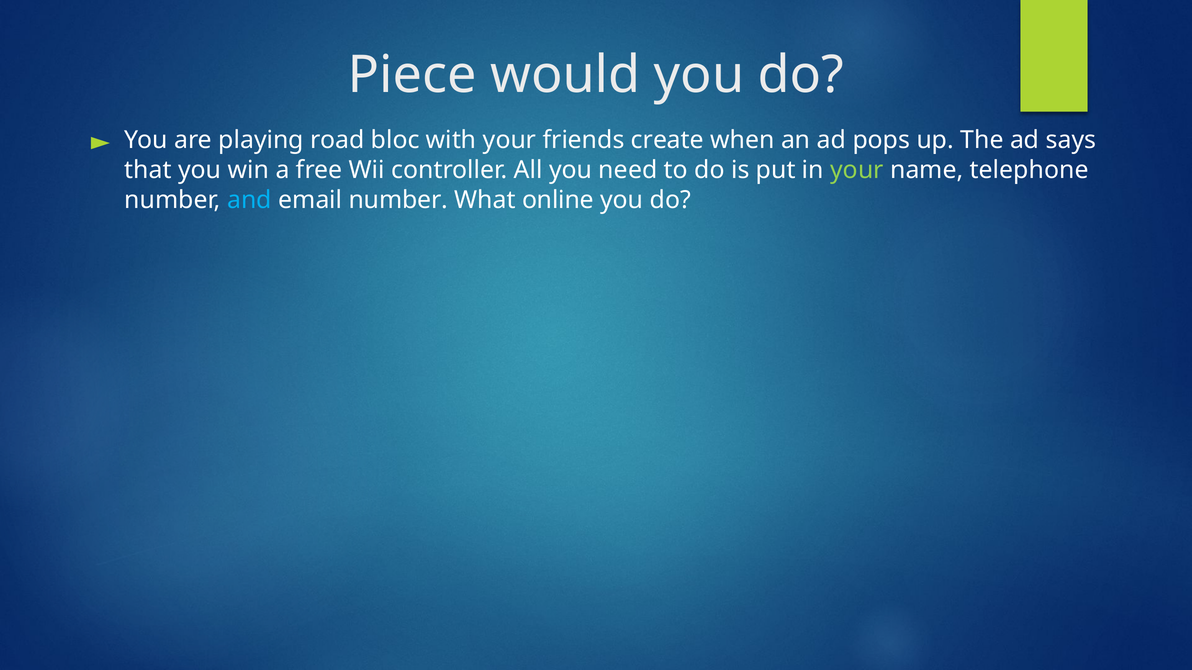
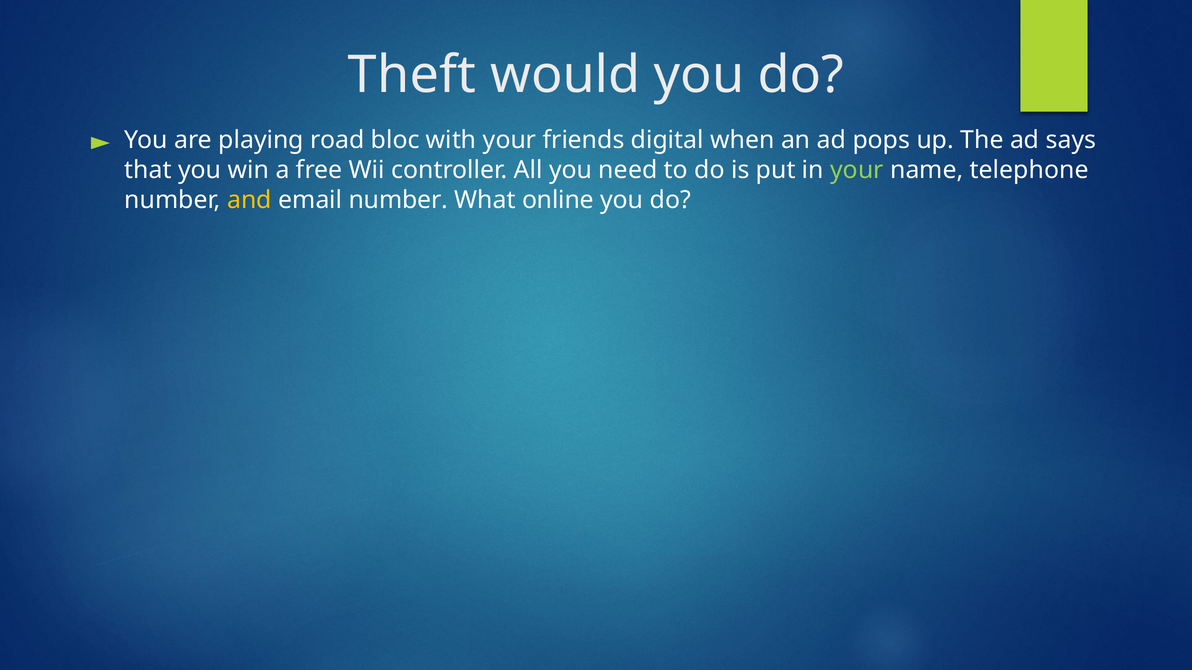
Piece: Piece -> Theft (412, 75)
create: create -> digital (667, 140)
and colour: light blue -> yellow (249, 200)
